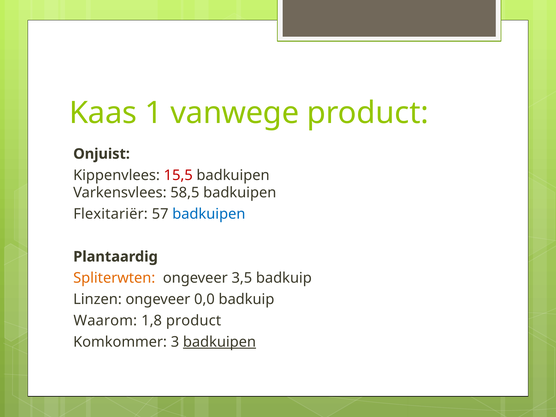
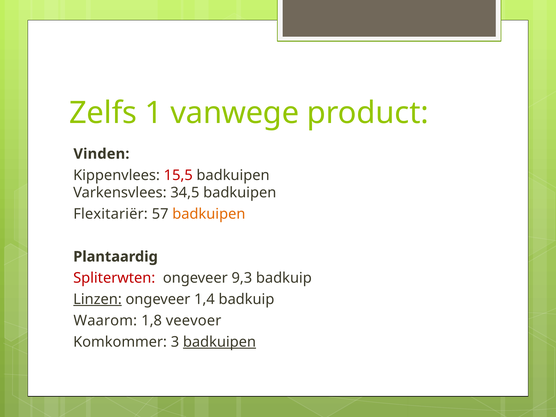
Kaas: Kaas -> Zelfs (103, 113)
Onjuist: Onjuist -> Vinden (101, 154)
58,5: 58,5 -> 34,5 (185, 193)
badkuipen colour: blue -> orange (209, 214)
Spliterwten colour: orange -> red (114, 278)
3,5: 3,5 -> 9,3 (242, 278)
Linzen underline: none -> present (97, 299)
0,0: 0,0 -> 1,4 (204, 299)
1,8 product: product -> veevoer (194, 321)
